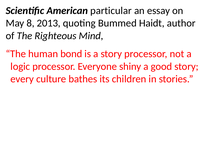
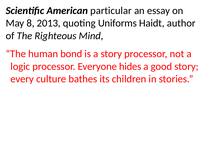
Bummed: Bummed -> Uniforms (117, 23)
shiny: shiny -> hides (130, 66)
